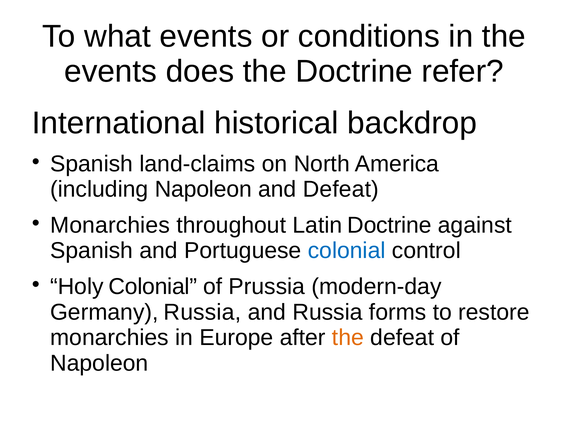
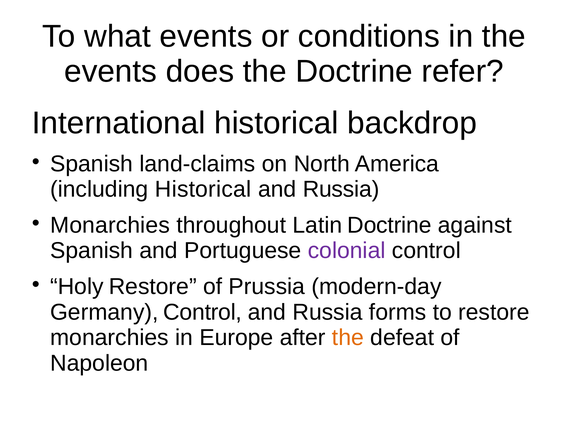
including Napoleon: Napoleon -> Historical (203, 189)
Defeat: Defeat -> Russia (341, 189)
colonial colour: blue -> purple (347, 251)
Holy Colonial: Colonial -> Restore (153, 286)
Germany Russia: Russia -> Control (203, 312)
